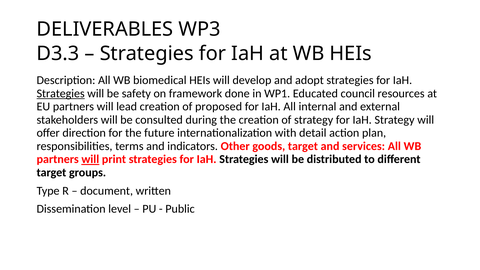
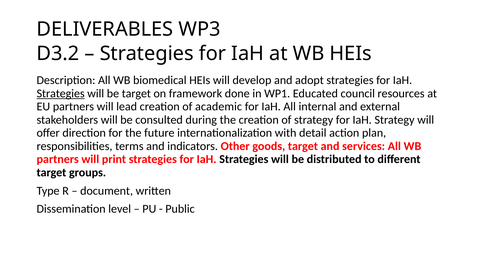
D3.3: D3.3 -> D3.2 (58, 54)
be safety: safety -> target (136, 93)
proposed: proposed -> academic (219, 107)
will underline: present -> none (90, 159)
